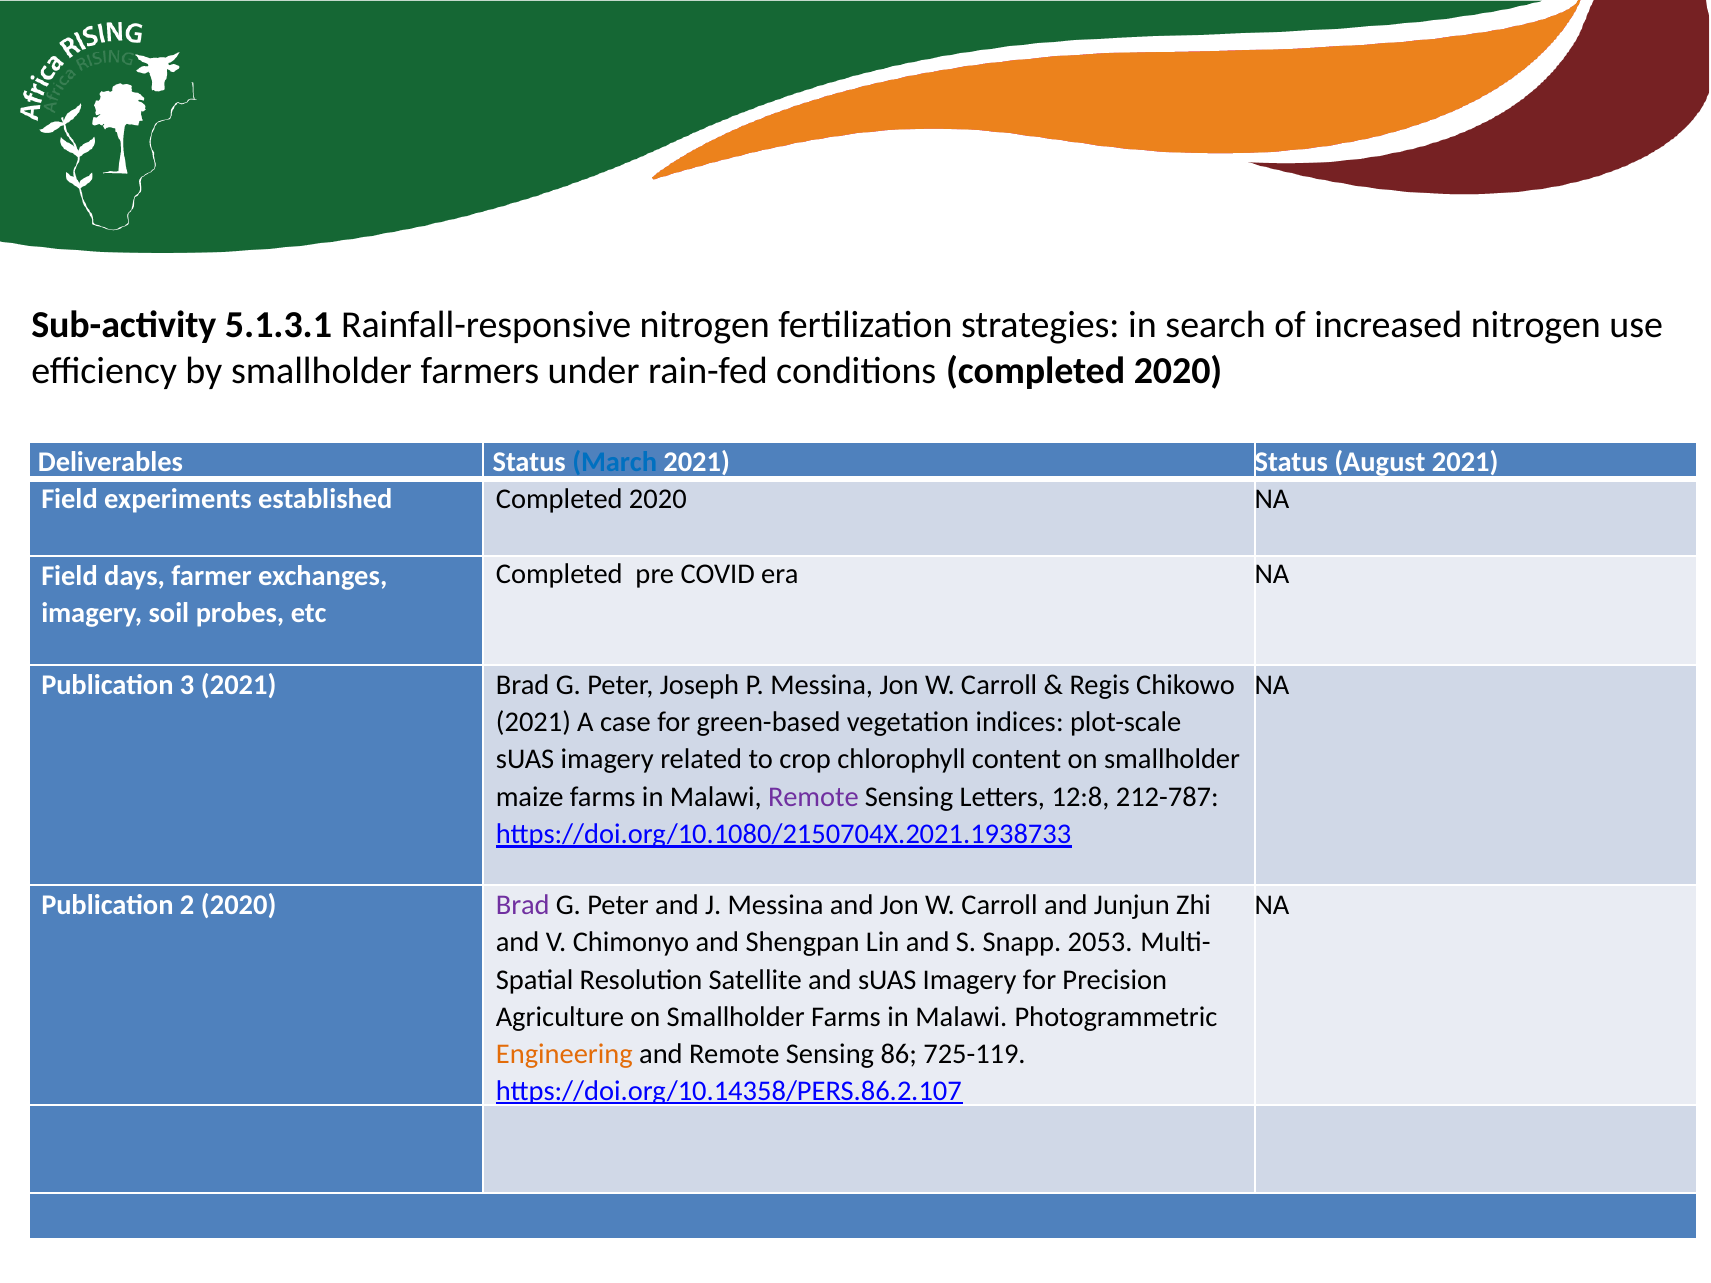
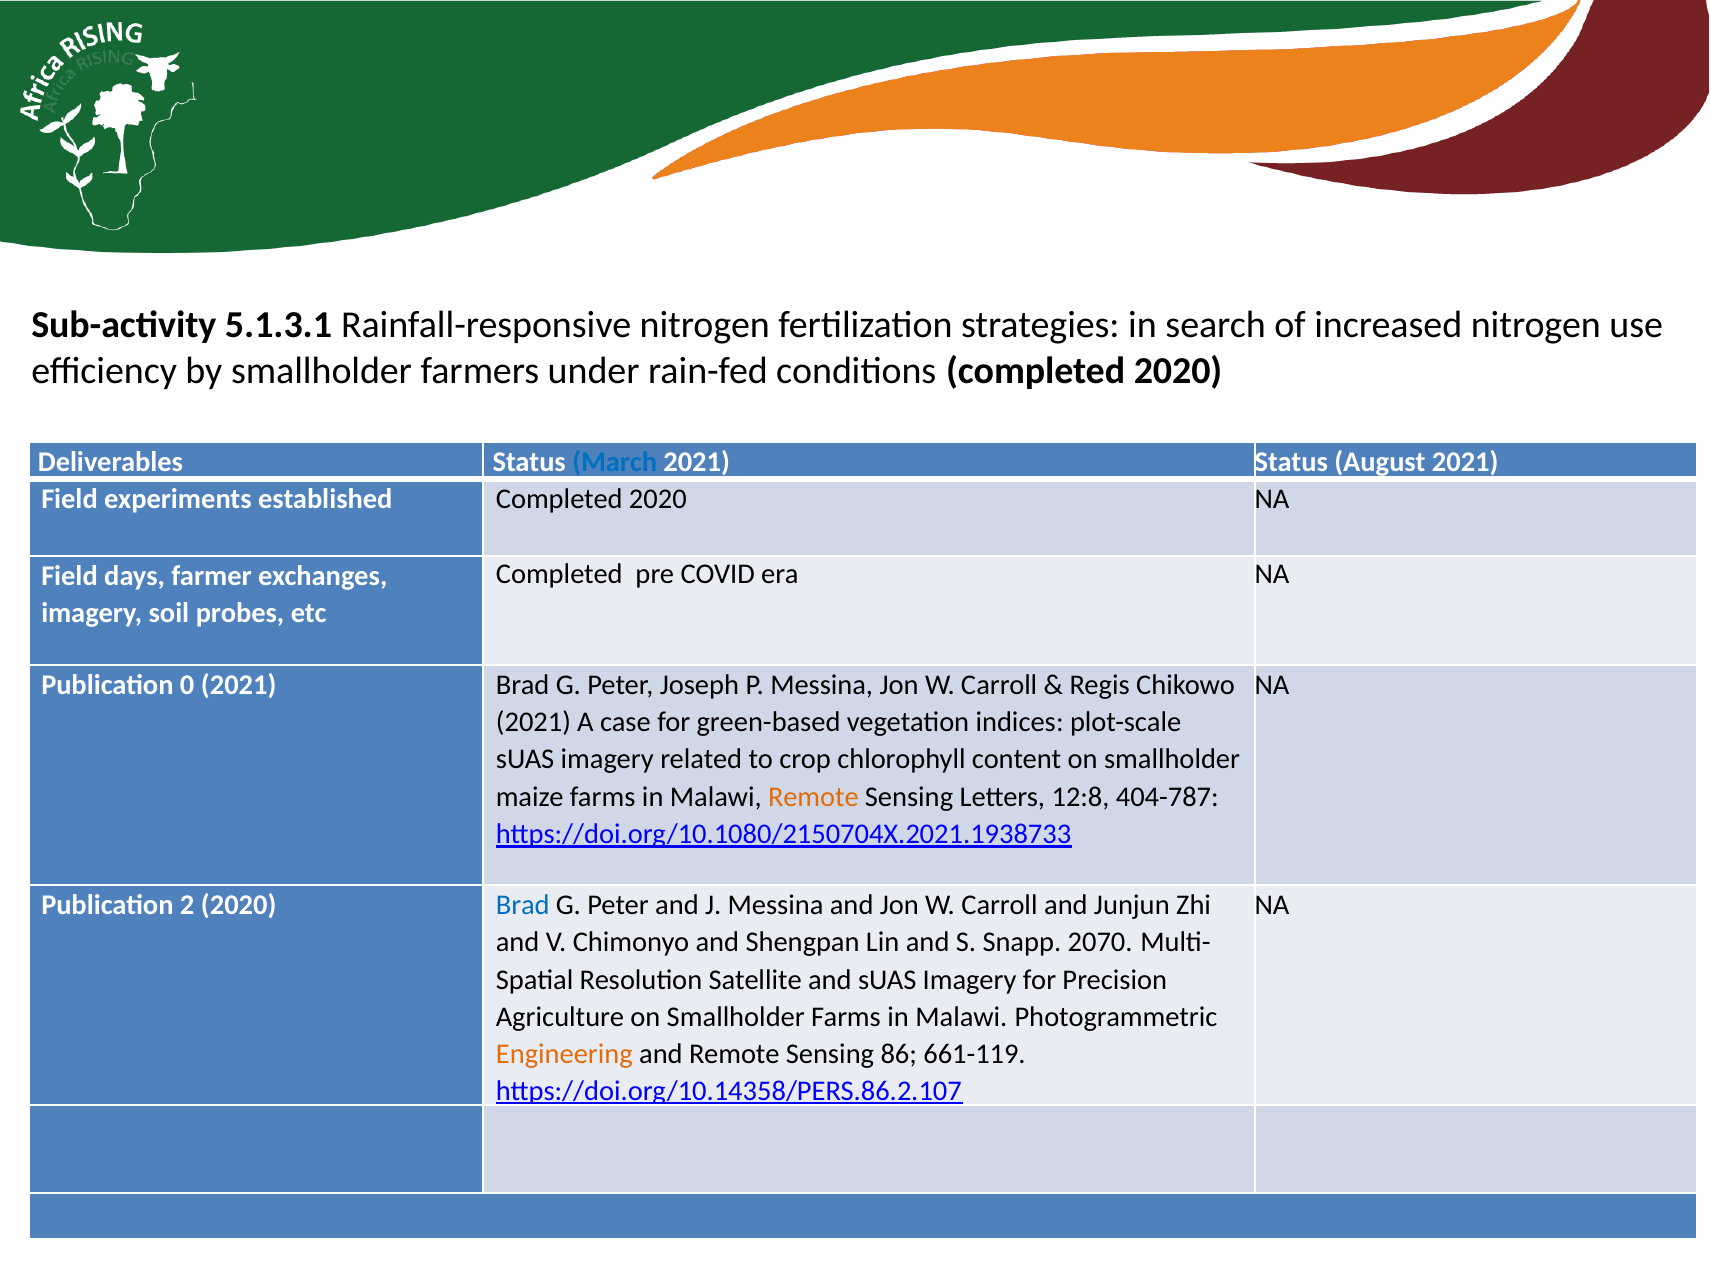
3: 3 -> 0 (187, 685)
Remote colour: purple -> orange (813, 797)
212-787: 212-787 -> 404-787 (1167, 797)
Brad colour: purple -> blue (523, 905)
2053: 2053 -> 2070 (1100, 943)
725-119: 725-119 -> 661-119 (975, 1054)
